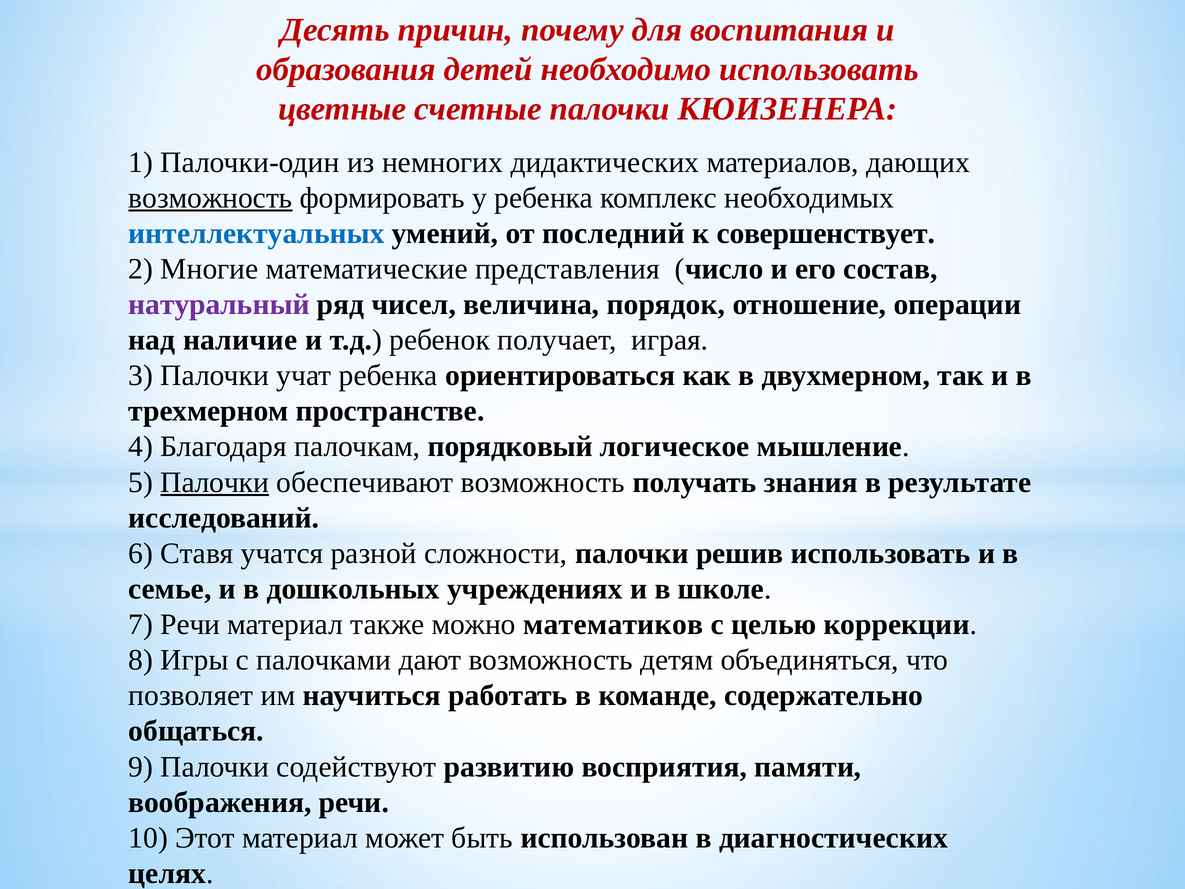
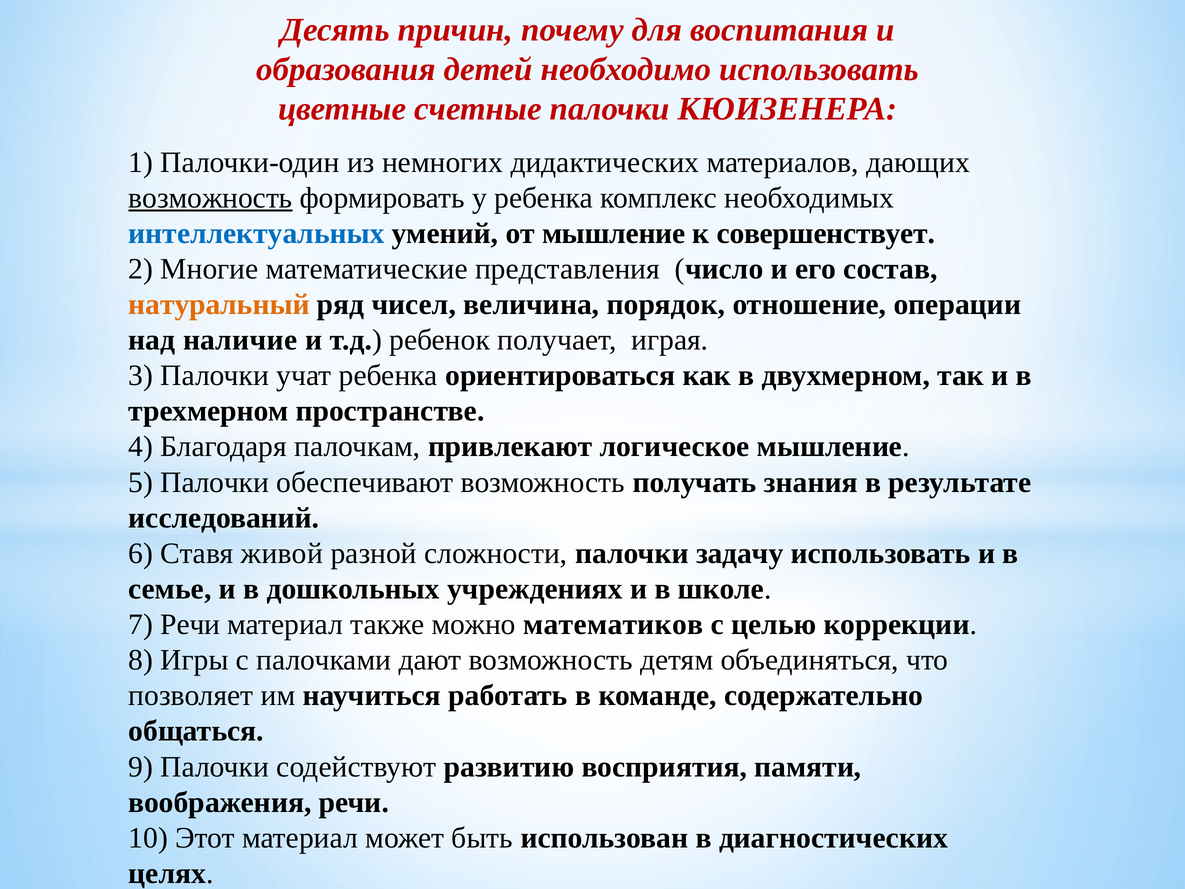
от последний: последний -> мышление (614, 233)
натуральный colour: purple -> orange (219, 304)
порядковый: порядковый -> привлекают (510, 447)
Палочки underline: present -> none (215, 482)
учатся: учатся -> живой (282, 553)
решив: решив -> задачу (740, 553)
